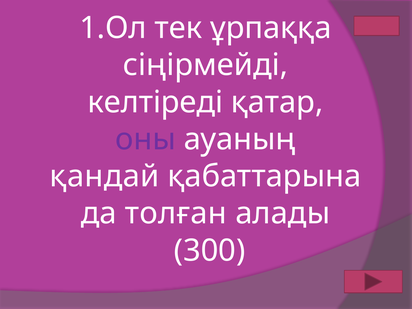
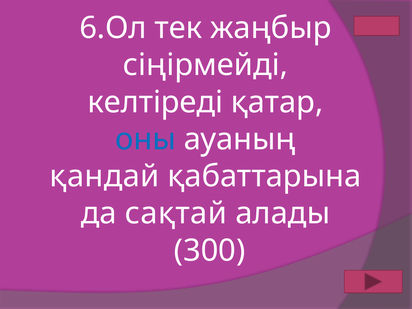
1.Ол: 1.Ол -> 6.Ол (113, 28)
ұрпаққа: ұрпаққа -> жаңбыр (271, 28)
оны colour: purple -> blue (145, 139)
толған: толған -> сақтай (176, 213)
